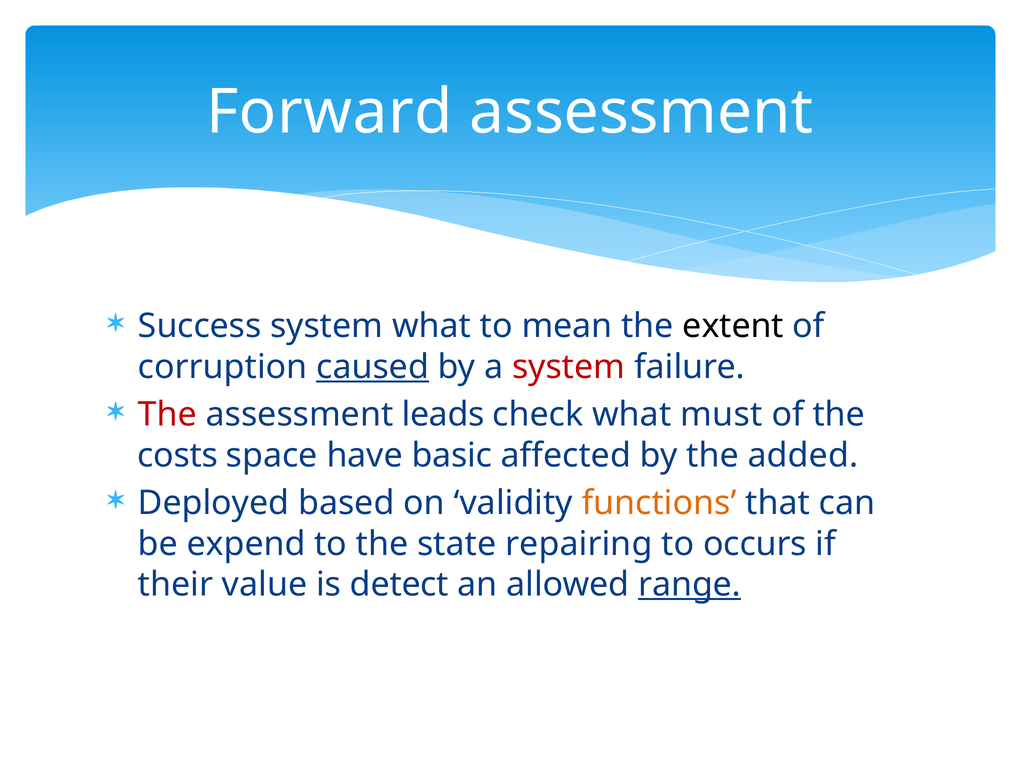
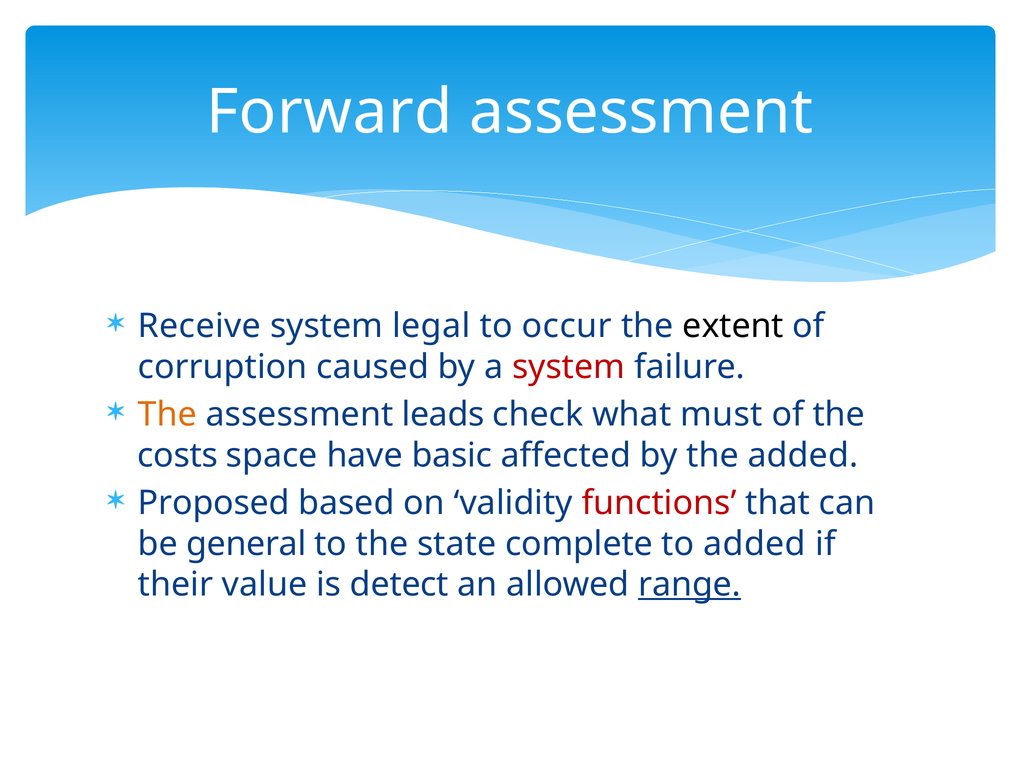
Success: Success -> Receive (199, 326)
system what: what -> legal (431, 326)
mean: mean -> occur (567, 326)
caused underline: present -> none (373, 367)
The colour: red -> orange (167, 415)
Deployed: Deployed -> Proposed (214, 503)
functions colour: orange -> red (659, 503)
expend: expend -> general (246, 544)
repairing: repairing -> complete (579, 544)
to occurs: occurs -> added (755, 544)
